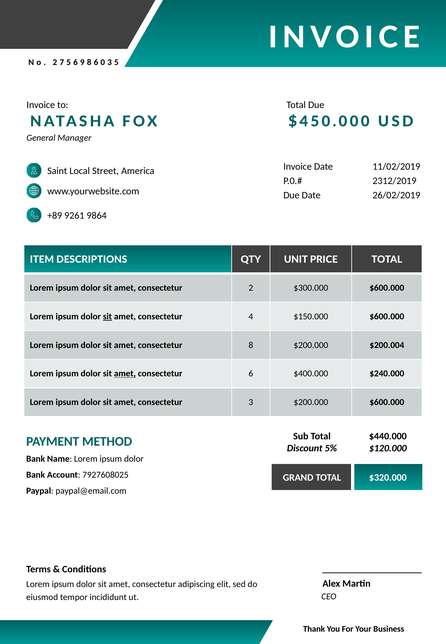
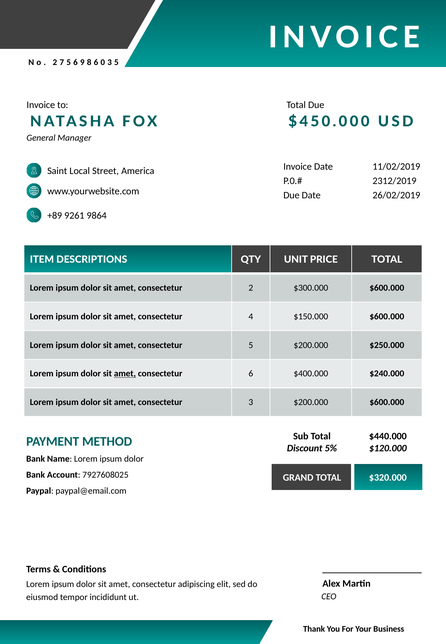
sit underline: present -> none (107, 317)
consectetur 8: 8 -> 5 (251, 345)
$200.004: $200.004 -> $250.000 (387, 345)
